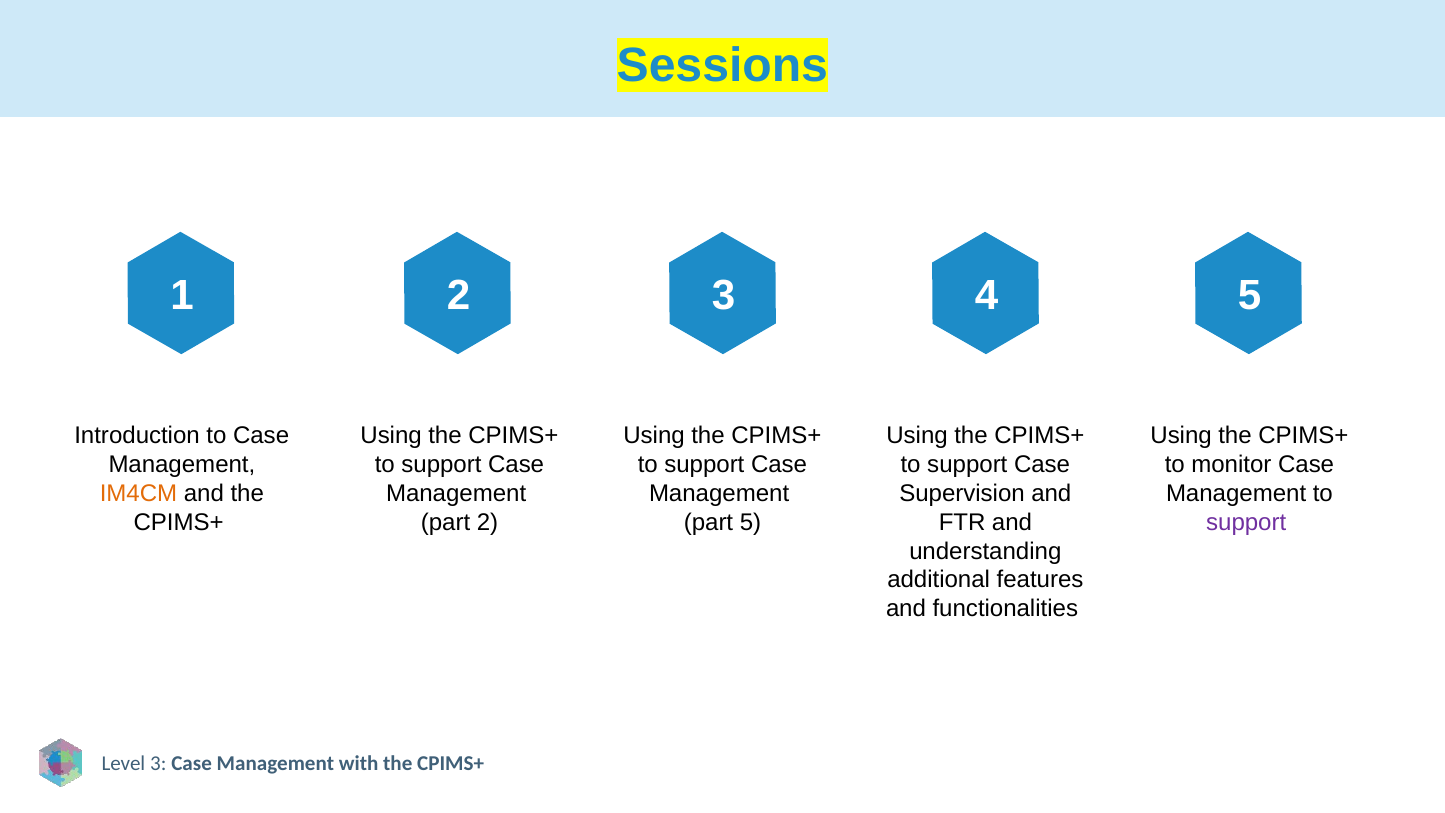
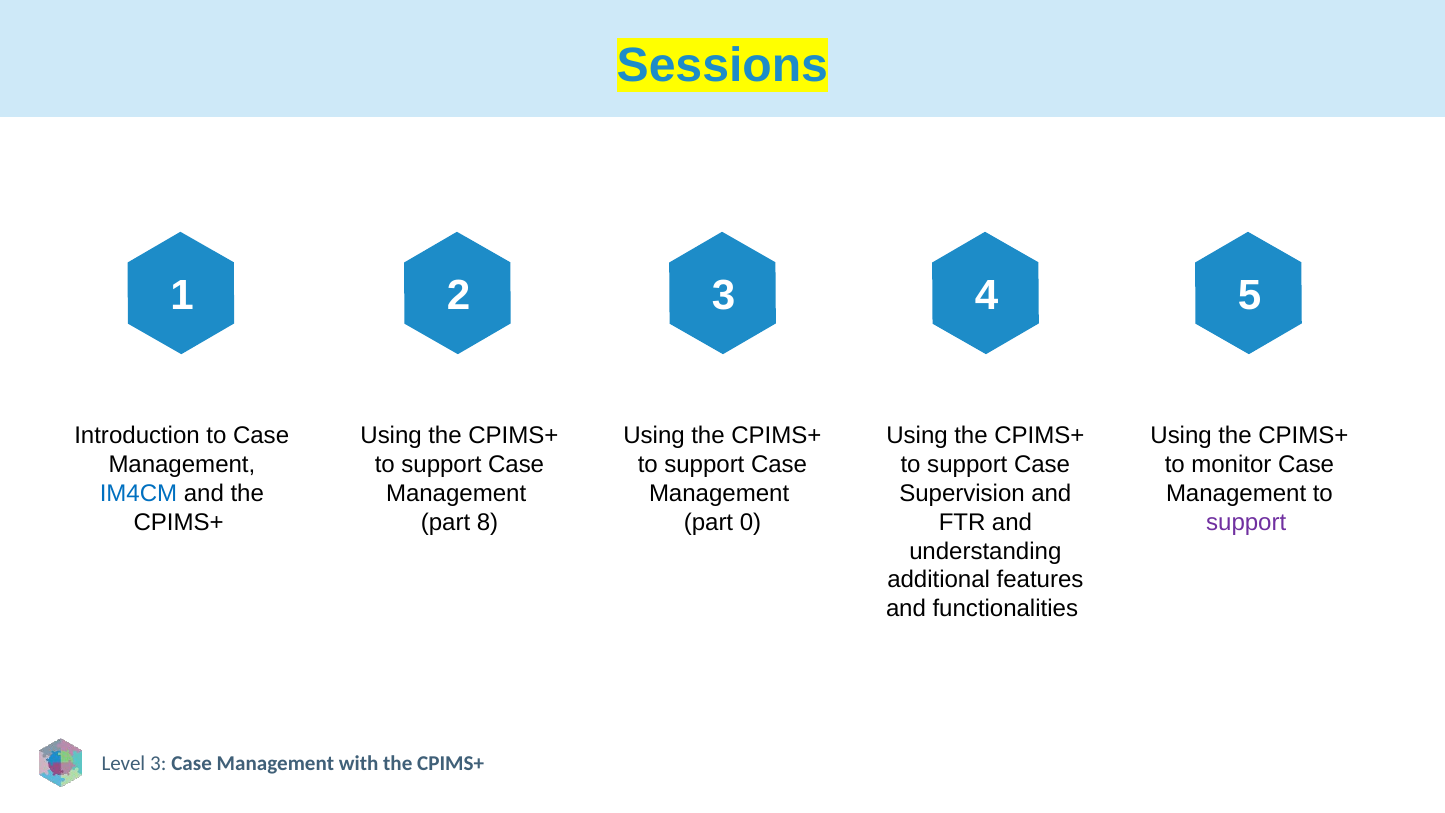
IM4CM colour: orange -> blue (139, 493)
part 2: 2 -> 8 (488, 522)
part 5: 5 -> 0 (750, 522)
